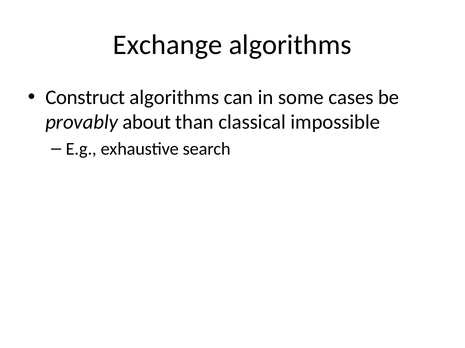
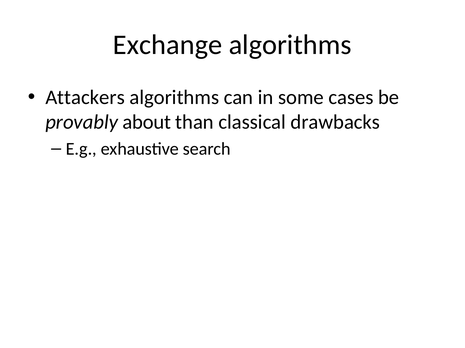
Construct: Construct -> Attackers (85, 98)
impossible: impossible -> drawbacks (335, 122)
